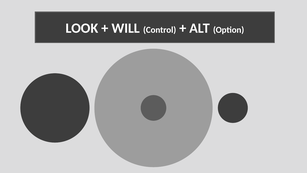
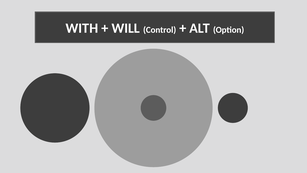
LOOK: LOOK -> WITH (82, 28)
